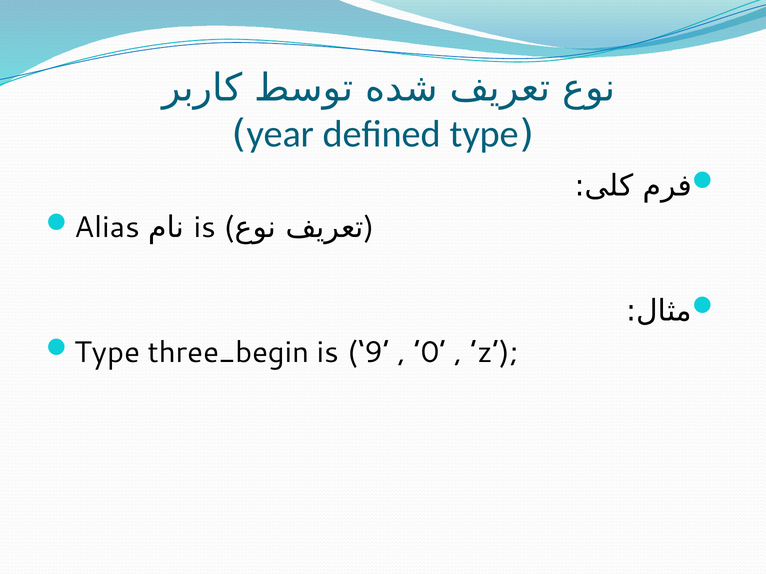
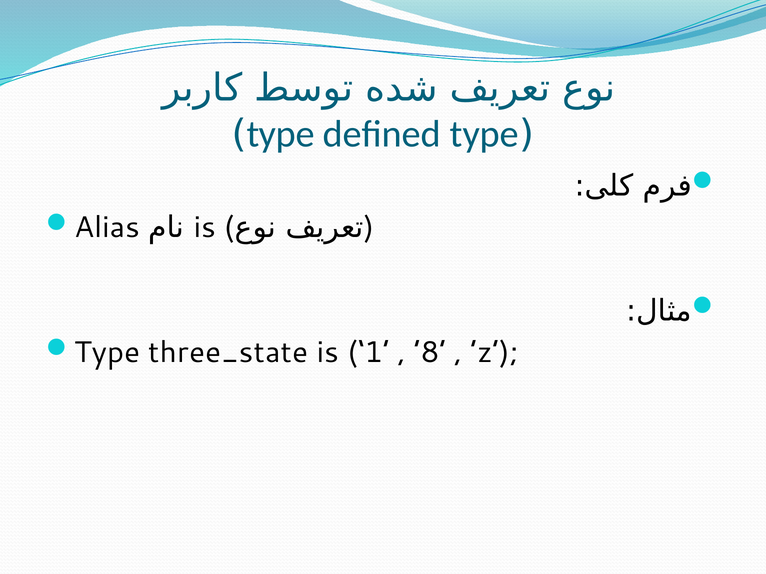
year: year -> type (281, 134)
three_begin: three_begin -> three_state (228, 353)
9: 9 -> 1 (368, 353)
’0: ’0 -> ’8 (430, 353)
